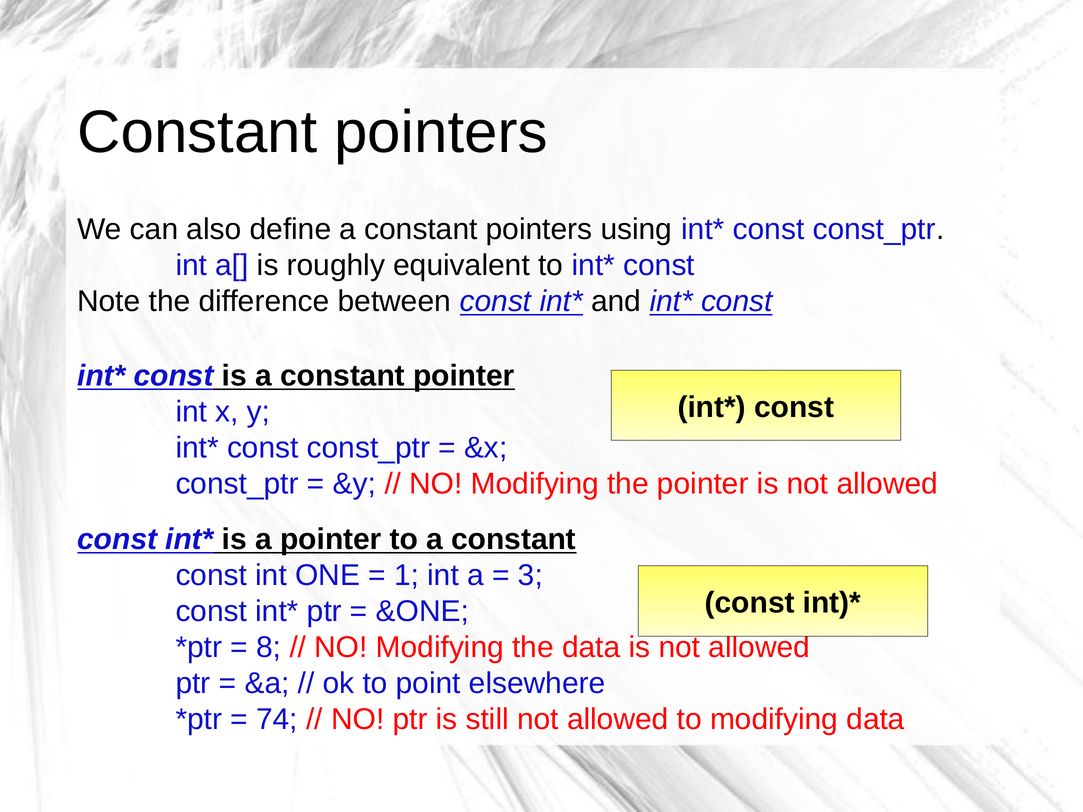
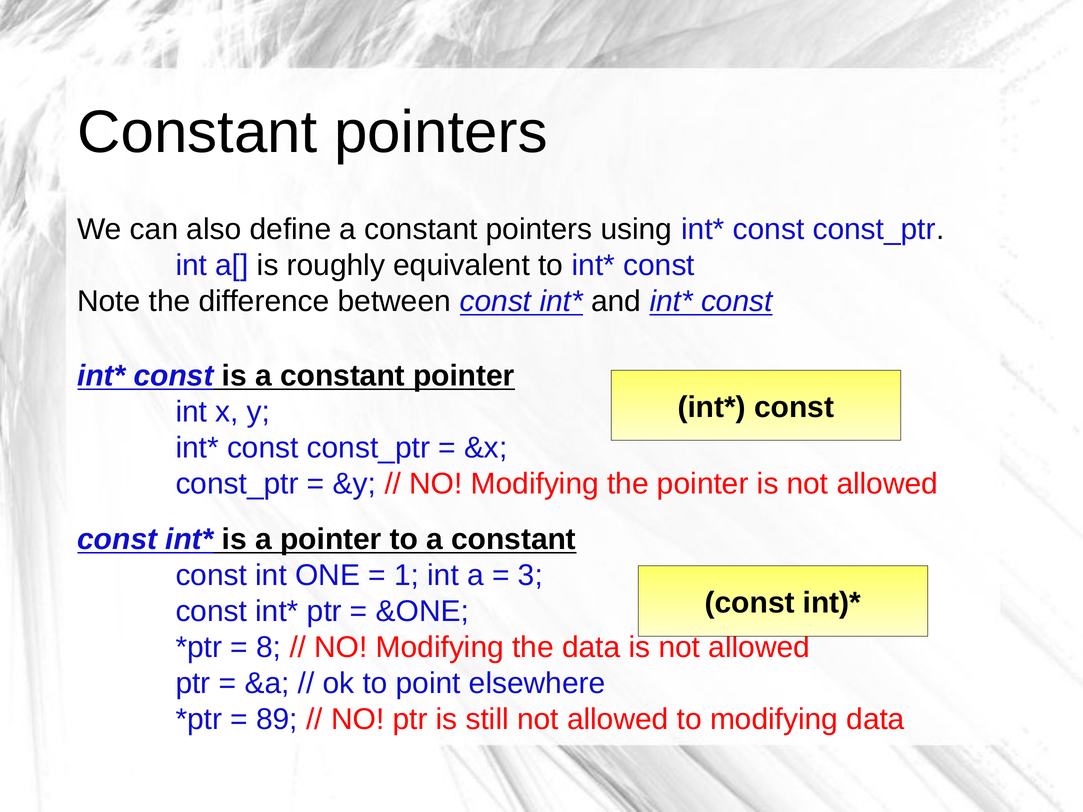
74: 74 -> 89 (277, 720)
